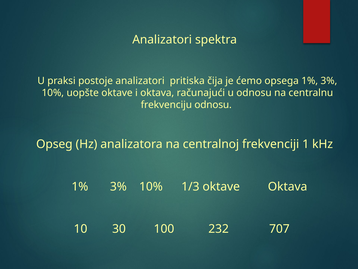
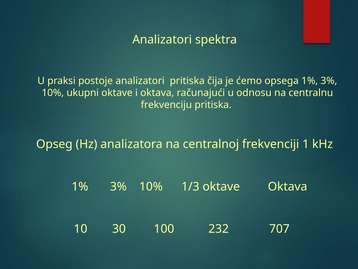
uopšte: uopšte -> ukupni (83, 93)
frekvenciju odnosu: odnosu -> pritiska (213, 105)
